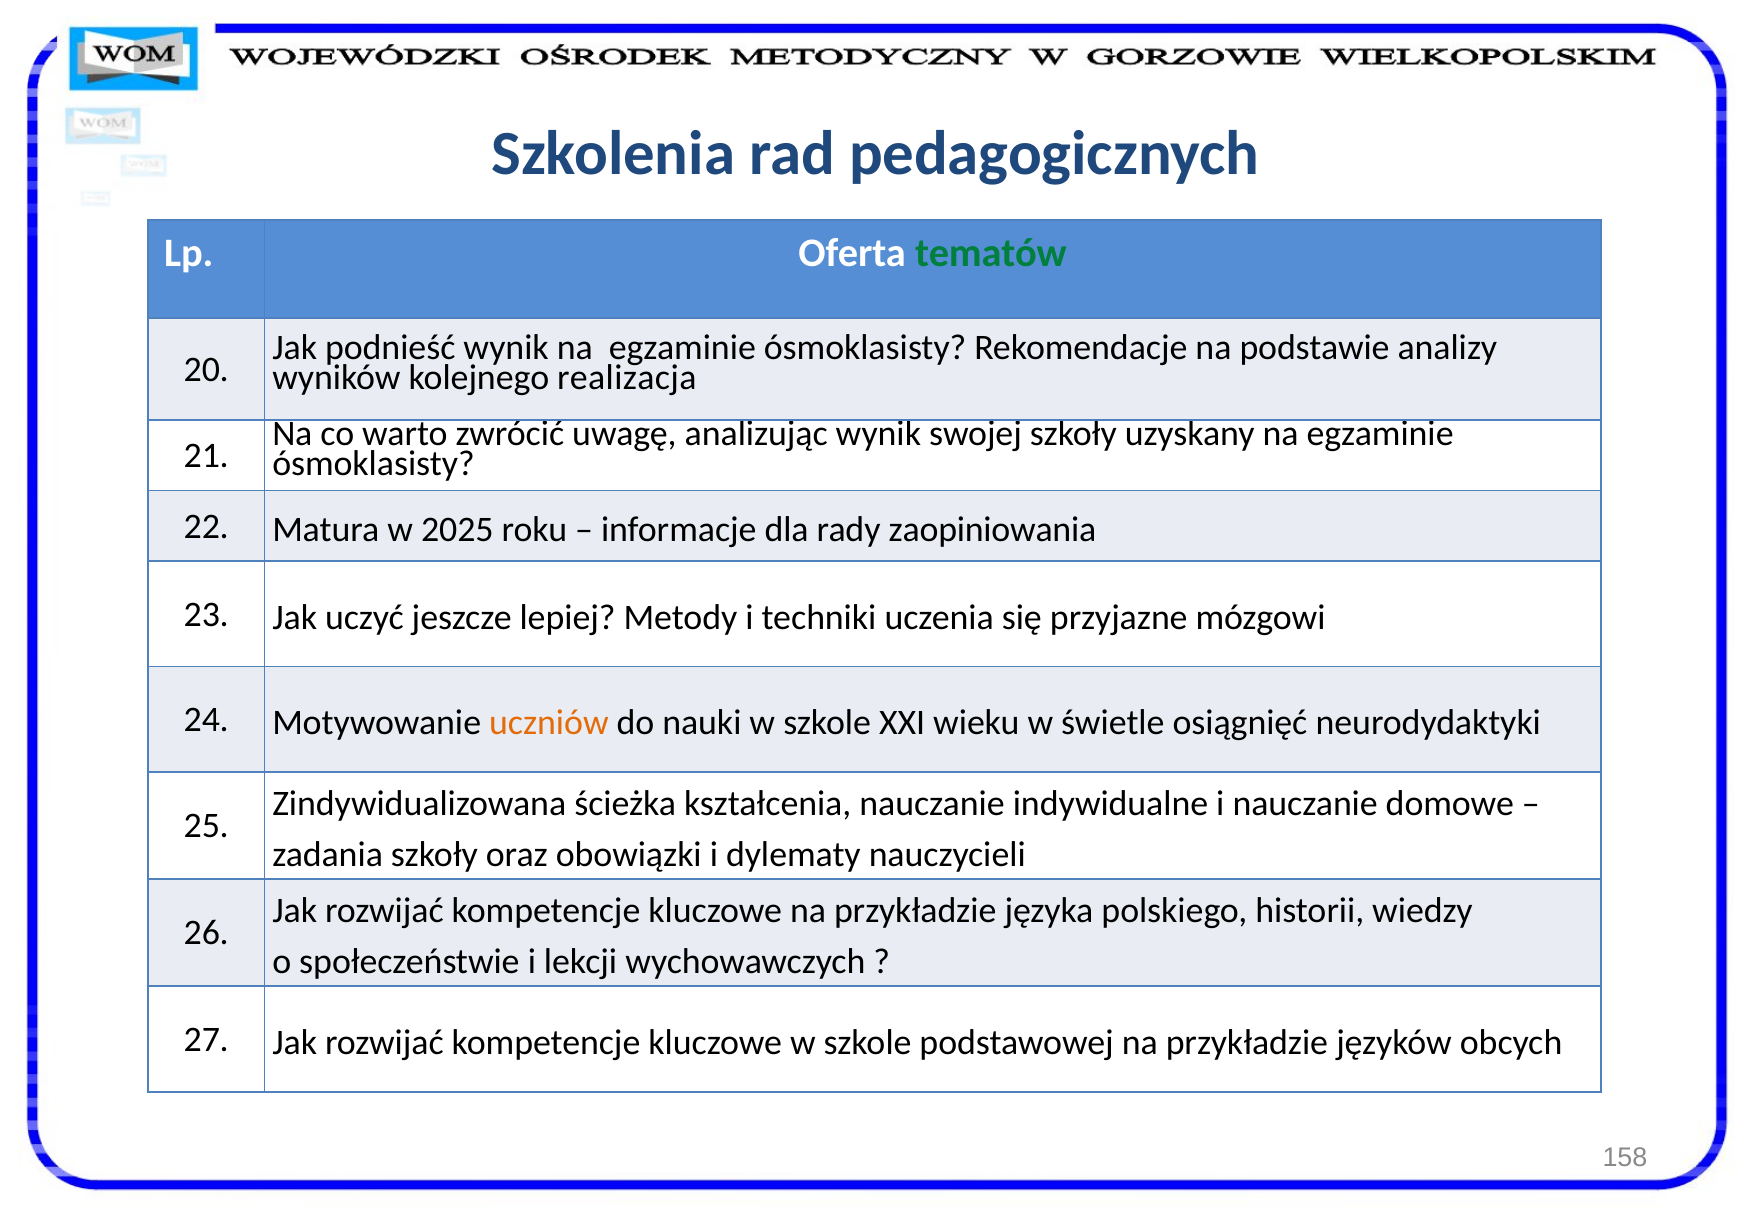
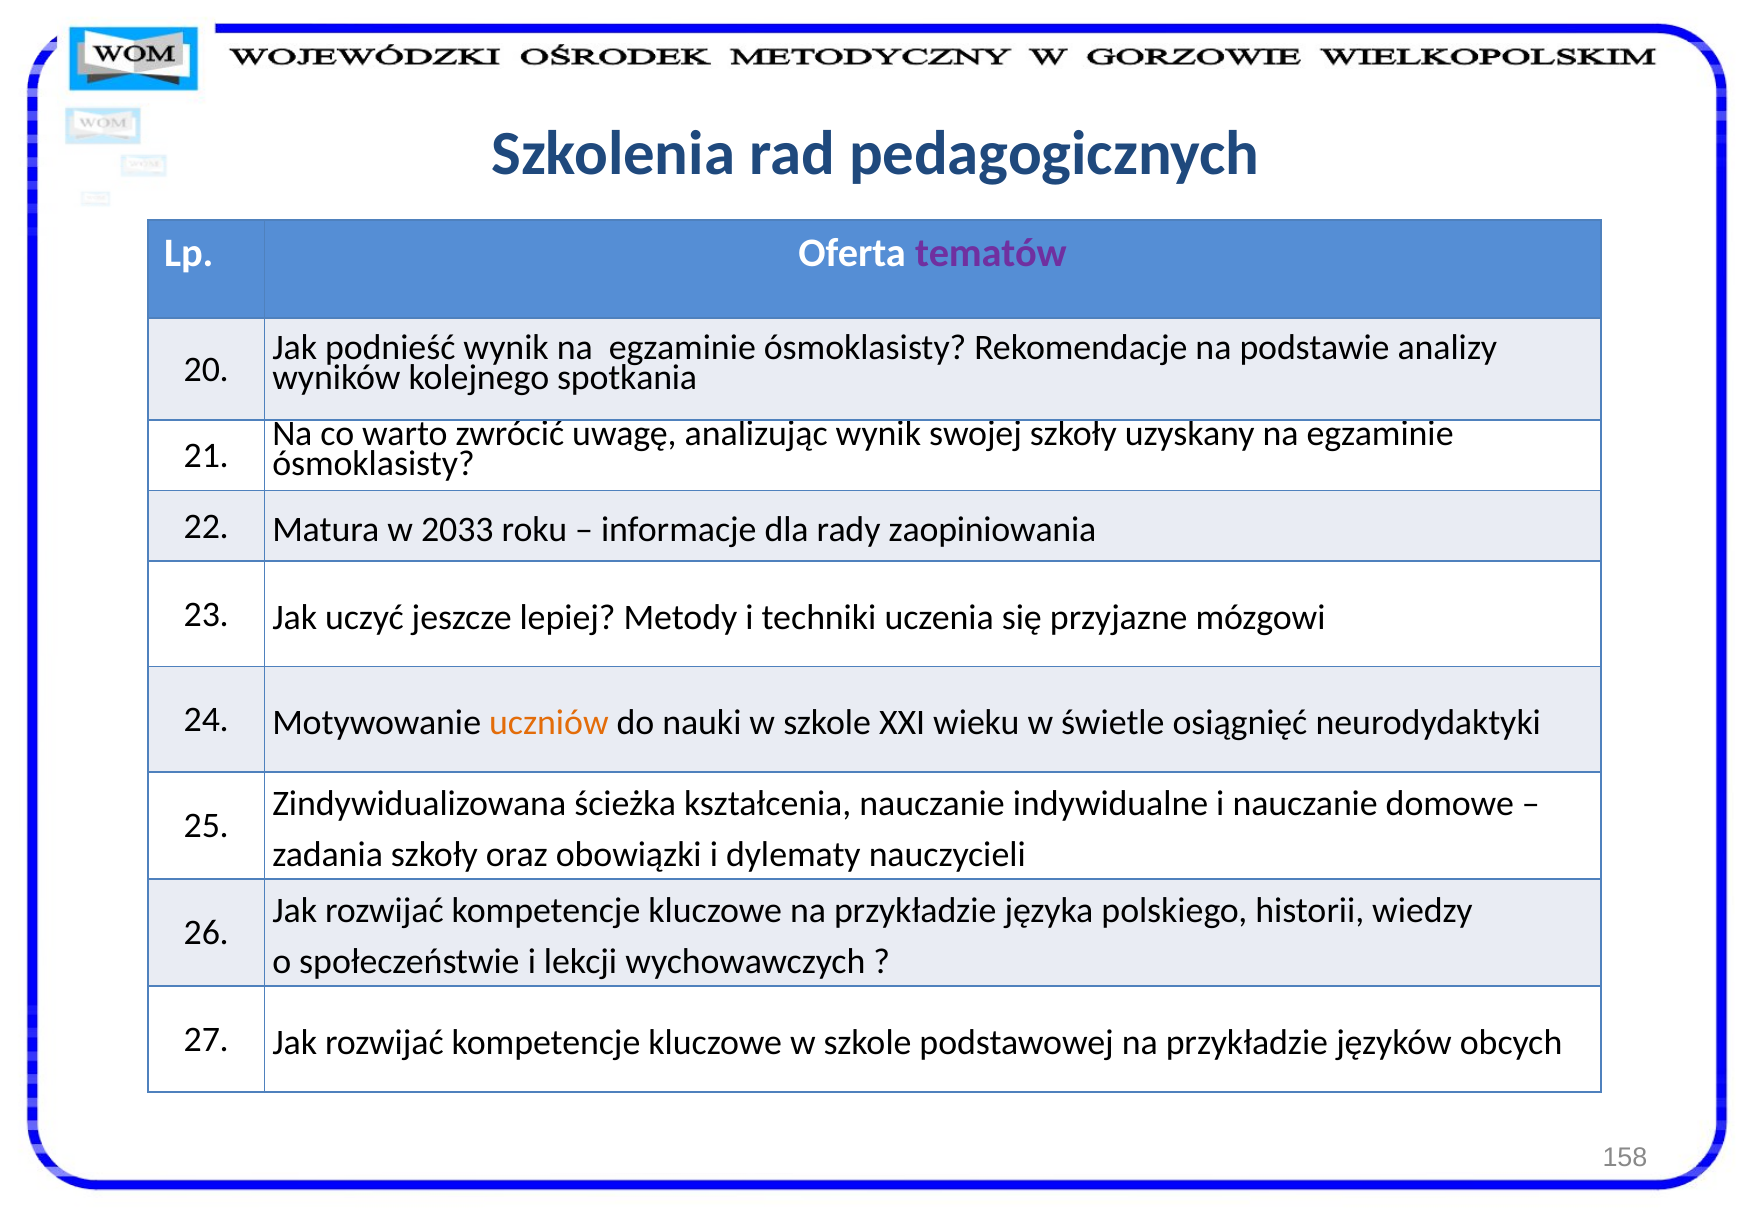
tematów colour: green -> purple (991, 254)
realizacja: realizacja -> spotkania (627, 378)
2025: 2025 -> 2033 (457, 530)
